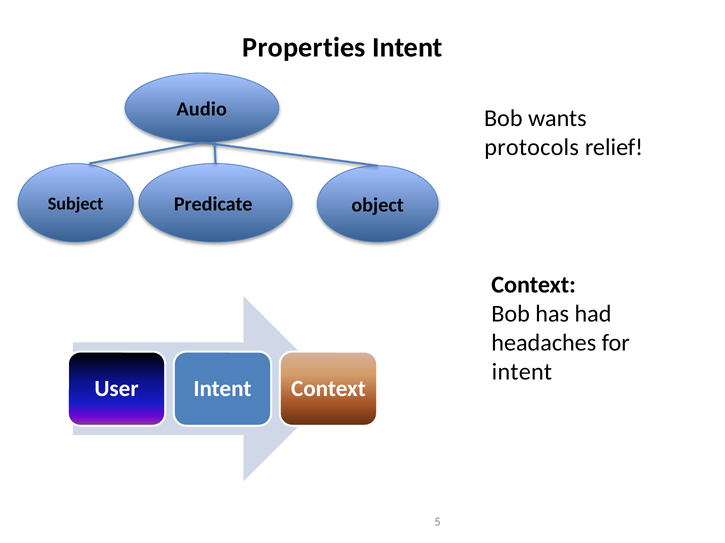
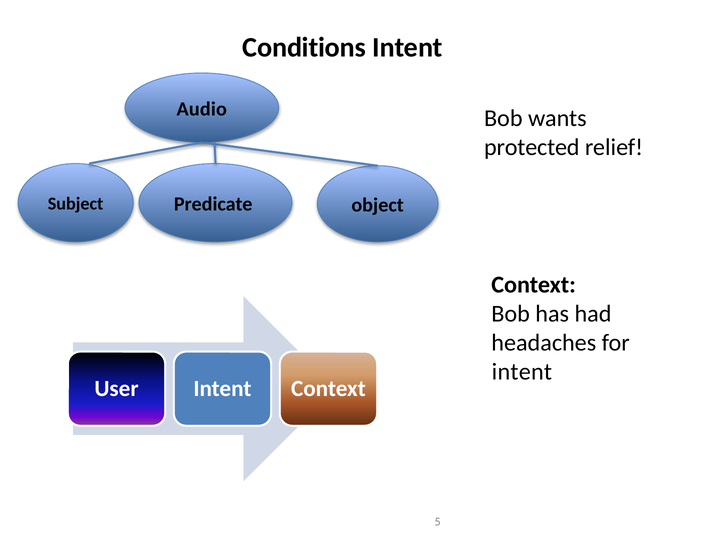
Properties: Properties -> Conditions (304, 47)
protocols: protocols -> protected (532, 147)
